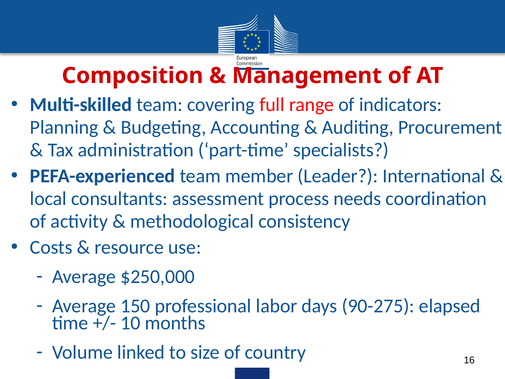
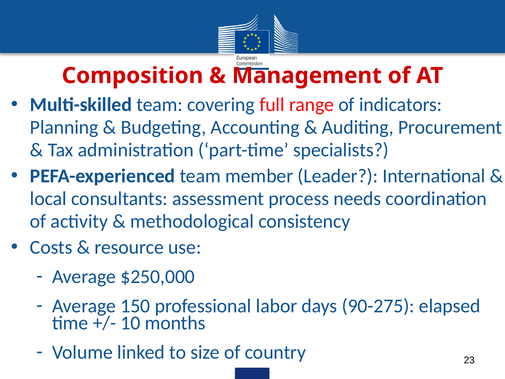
16: 16 -> 23 (469, 360)
